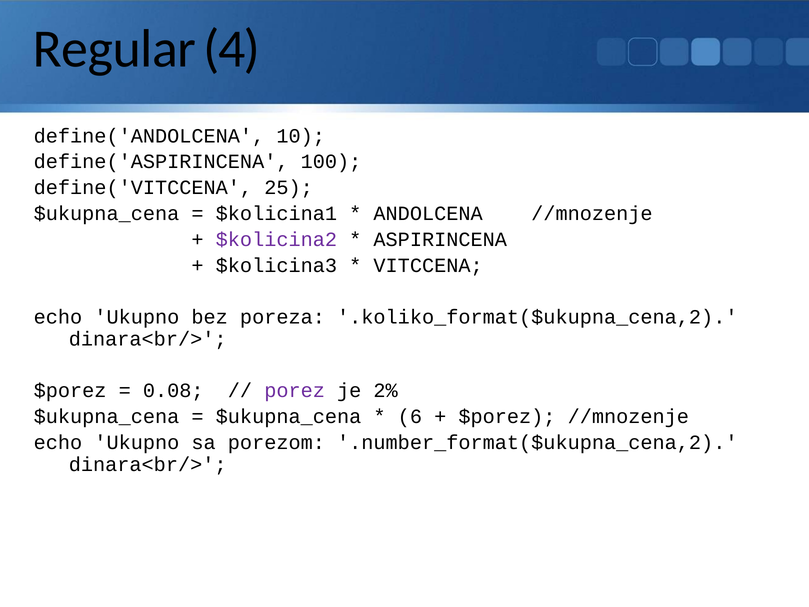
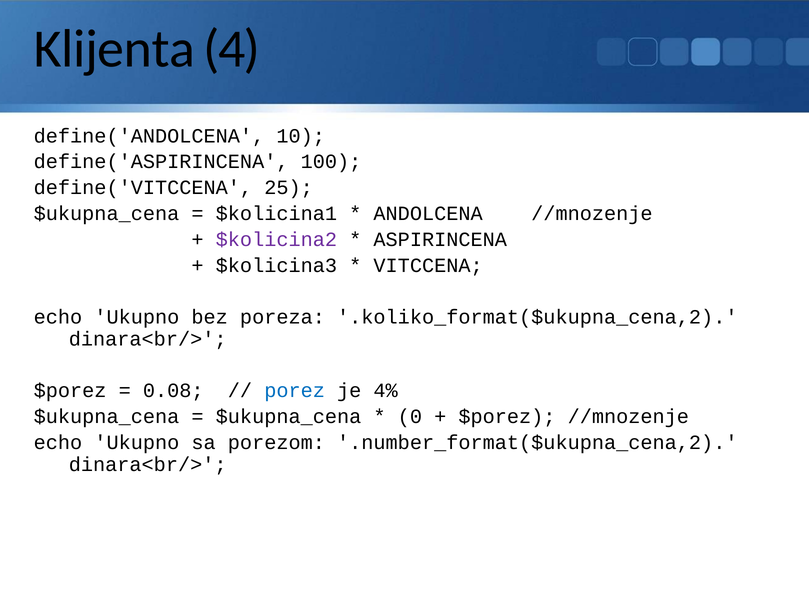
Regular: Regular -> Klijenta (114, 49)
porez colour: purple -> blue (295, 391)
2%: 2% -> 4% (386, 391)
6: 6 -> 0 (410, 417)
